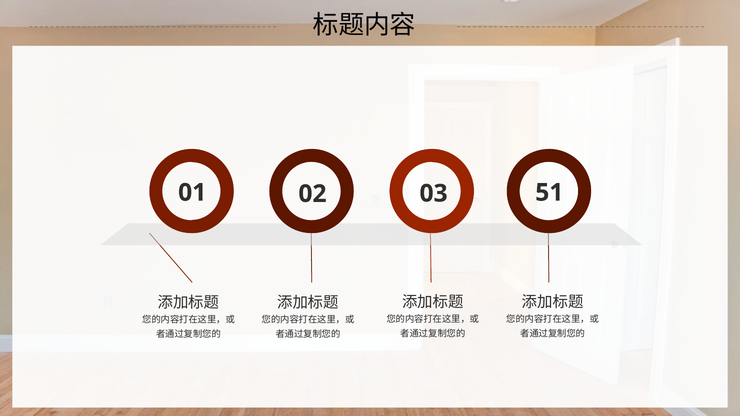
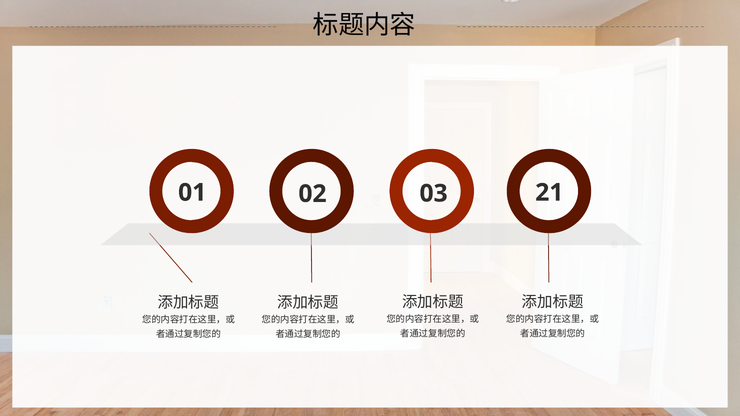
51: 51 -> 21 (549, 193)
